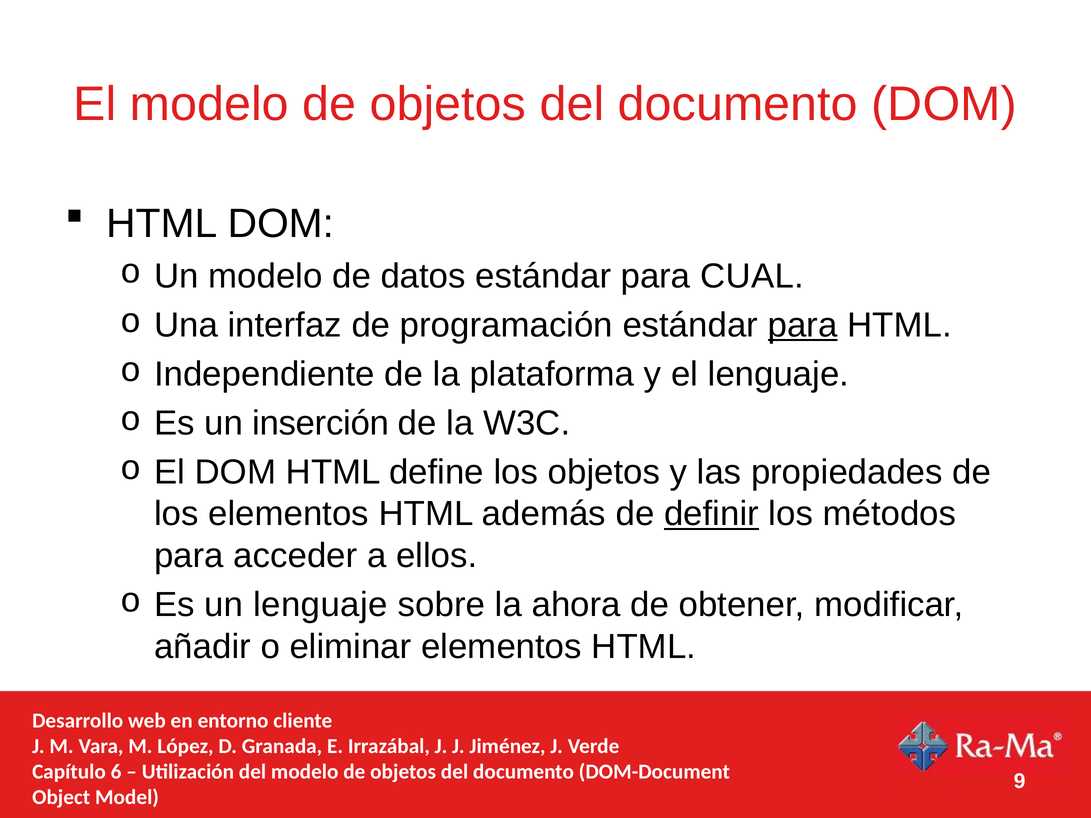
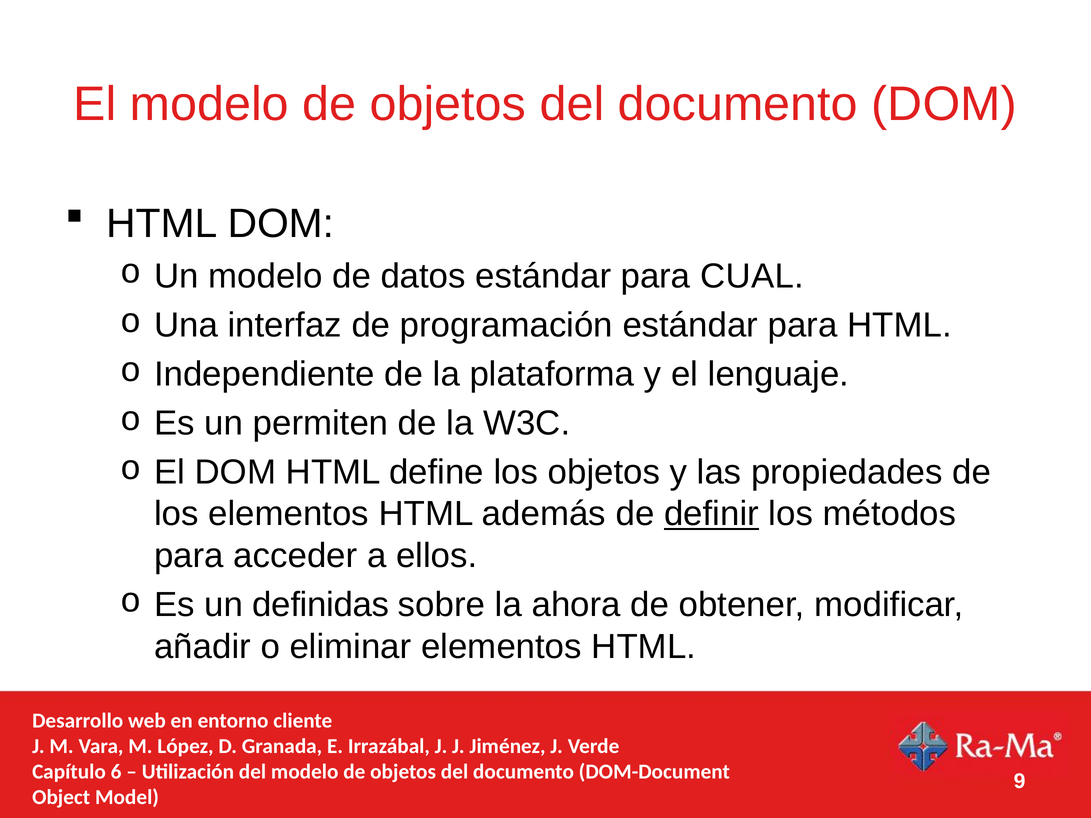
para underline: present -> none (803, 325)
inserción: inserción -> permiten (321, 423)
un lenguaje: lenguaje -> definidas (321, 605)
